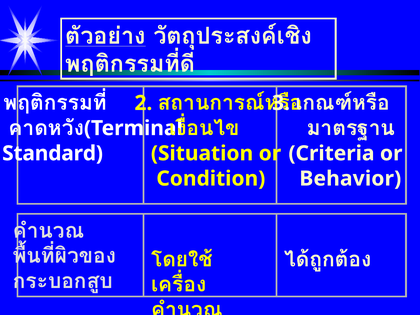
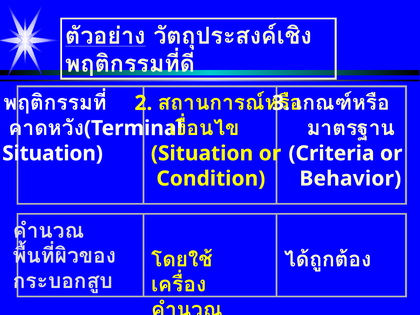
Standard: Standard -> Situation (53, 153)
